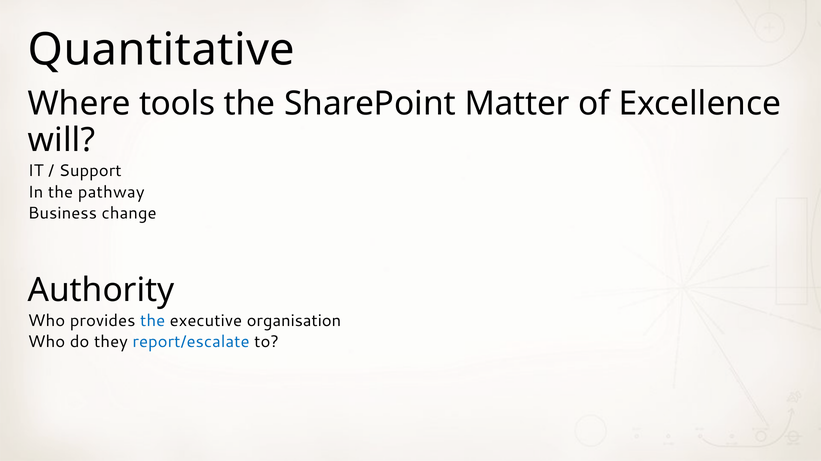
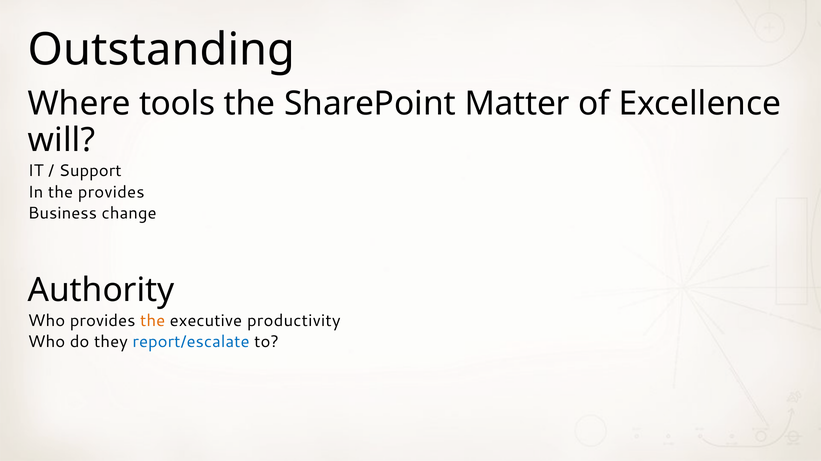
Quantitative: Quantitative -> Outstanding (162, 50)
the pathway: pathway -> provides (111, 192)
the colour: blue -> orange (153, 321)
organisation: organisation -> productivity (294, 321)
